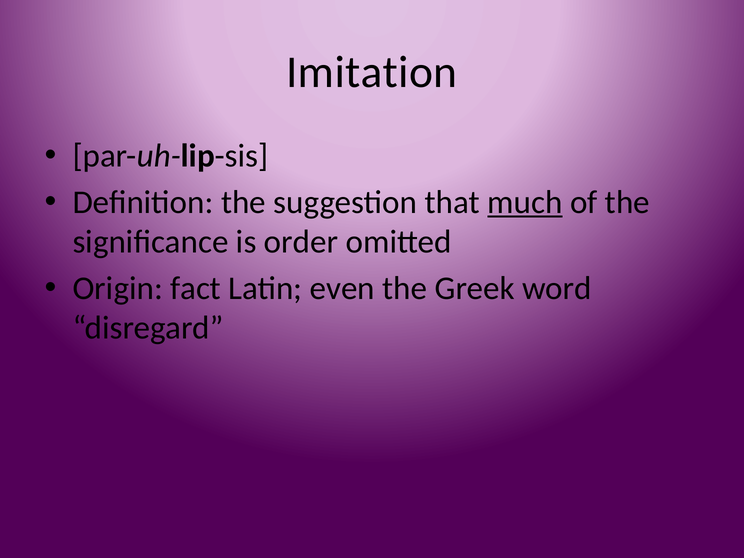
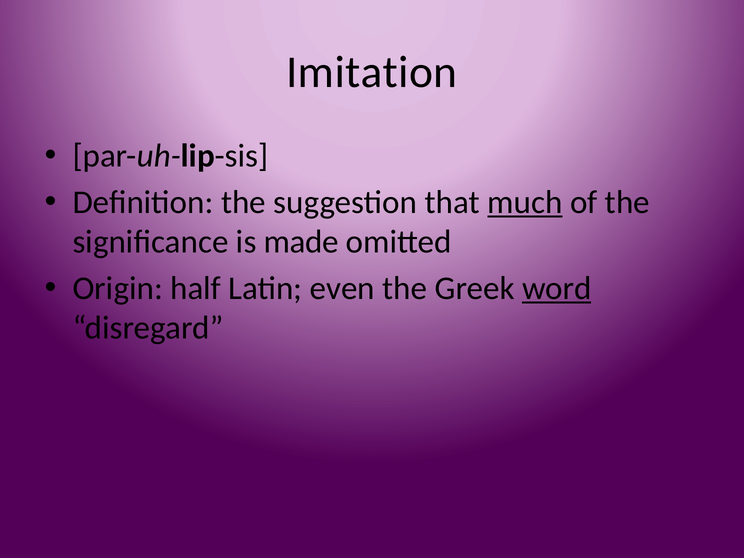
order: order -> made (301, 242)
fact: fact -> half (196, 288)
word underline: none -> present (557, 288)
